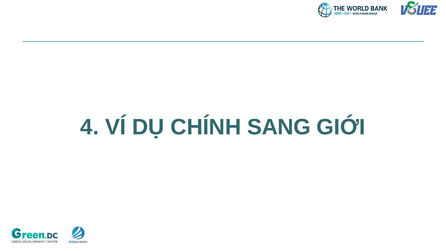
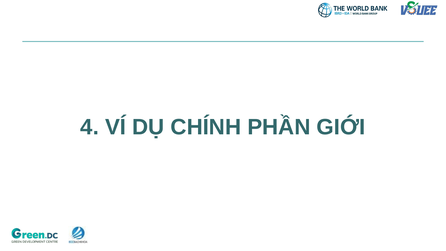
SANG: SANG -> PHẦN (279, 127)
